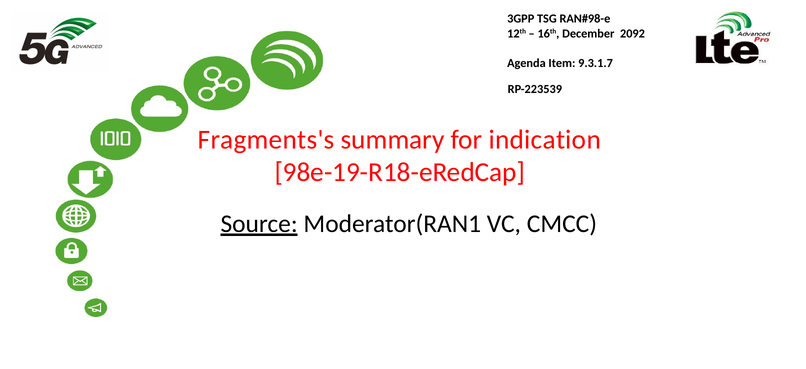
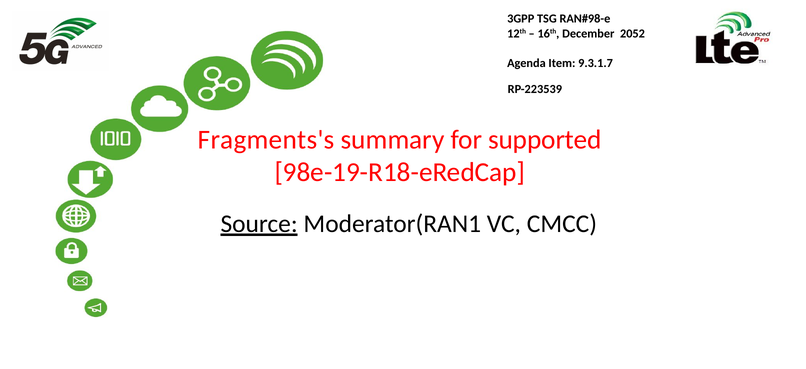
2092: 2092 -> 2052 (632, 34)
indication: indication -> supported (545, 140)
